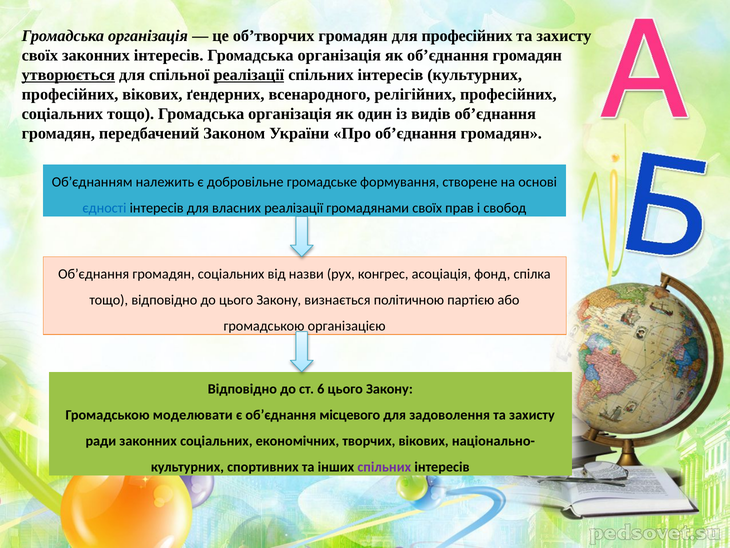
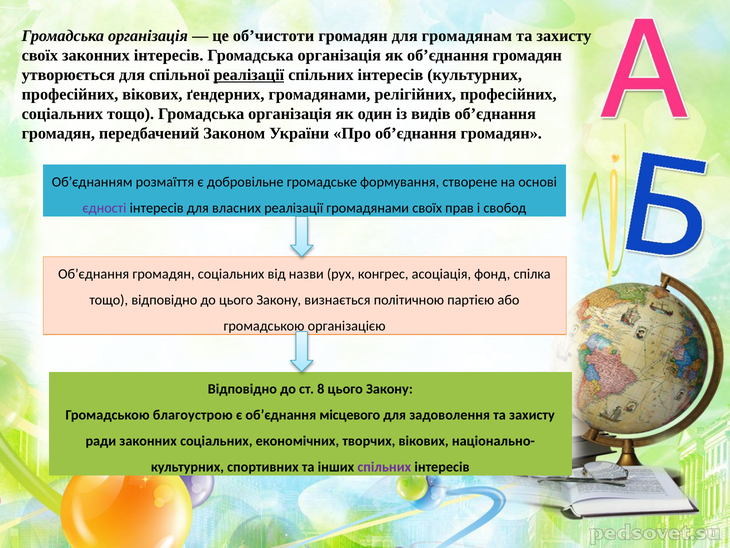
об’творчих: об’творчих -> об’чистоти (274, 36)
для професійних: професійних -> громадянам (467, 36)
утворюється underline: present -> none (68, 75)
ґендерних всенародного: всенародного -> громадянами (319, 94)
належить: належить -> розмаїття (165, 182)
єдності colour: blue -> purple (104, 208)
6: 6 -> 8 (321, 389)
моделювати: моделювати -> благоустрою (193, 415)
